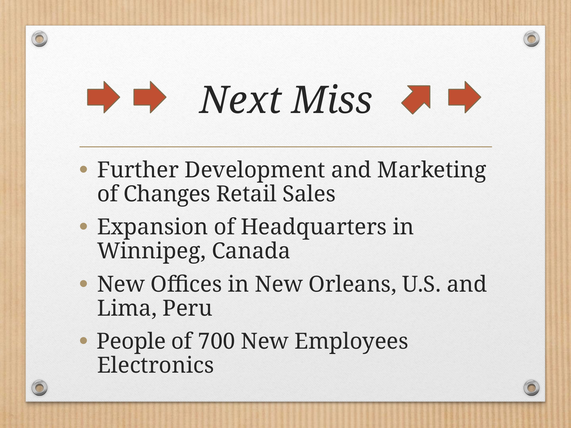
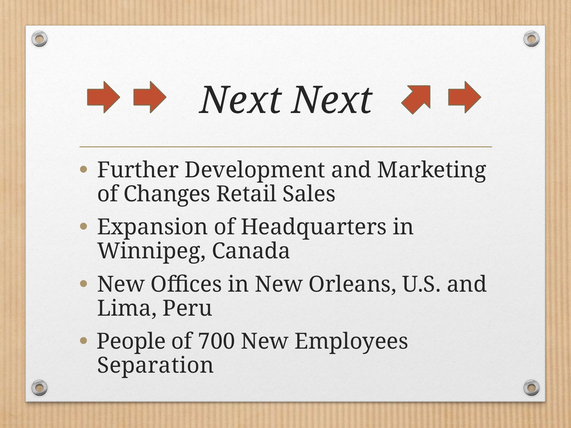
Next Miss: Miss -> Next (332, 101)
Electronics: Electronics -> Separation (156, 366)
